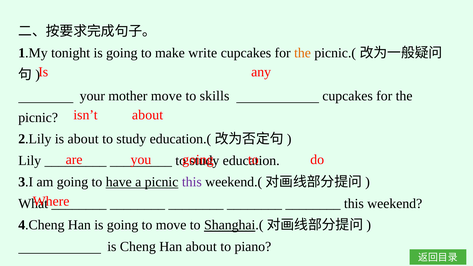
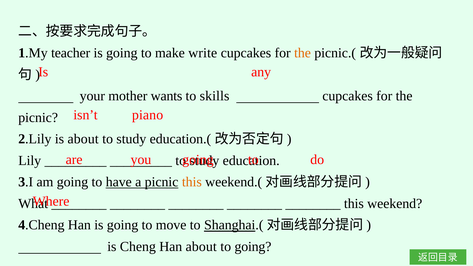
tonight: tonight -> teacher (71, 53)
mother move: move -> wants (167, 96)
isn’t about: about -> piano (148, 115)
this colour: purple -> orange (192, 182)
to piano: piano -> going (253, 247)
